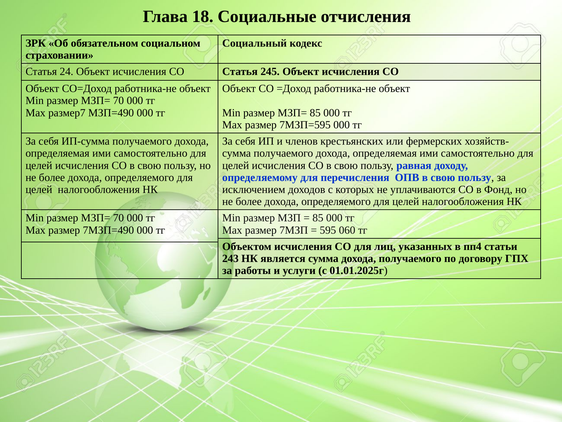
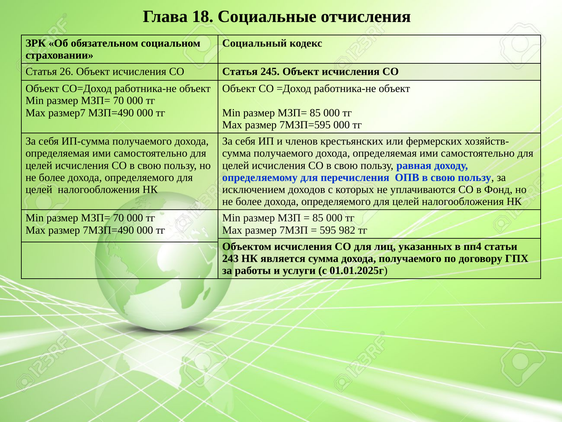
24: 24 -> 26 (67, 71)
060: 060 -> 982 (347, 230)
